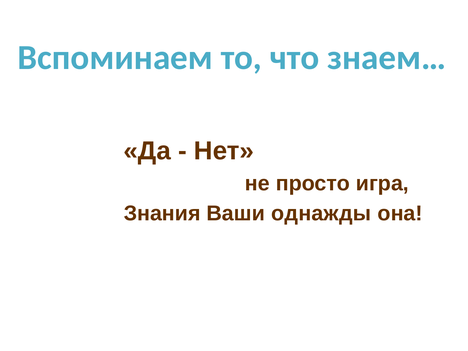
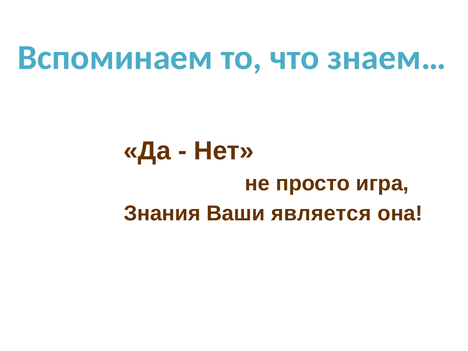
однажды: однажды -> является (321, 214)
